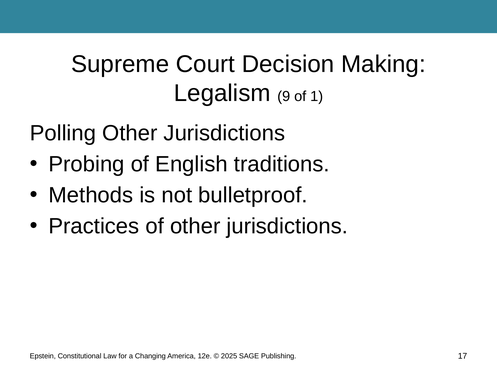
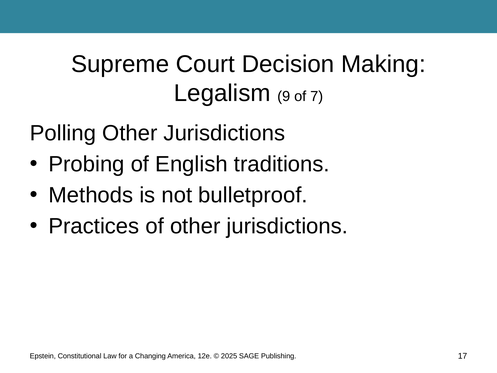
1: 1 -> 7 (317, 96)
